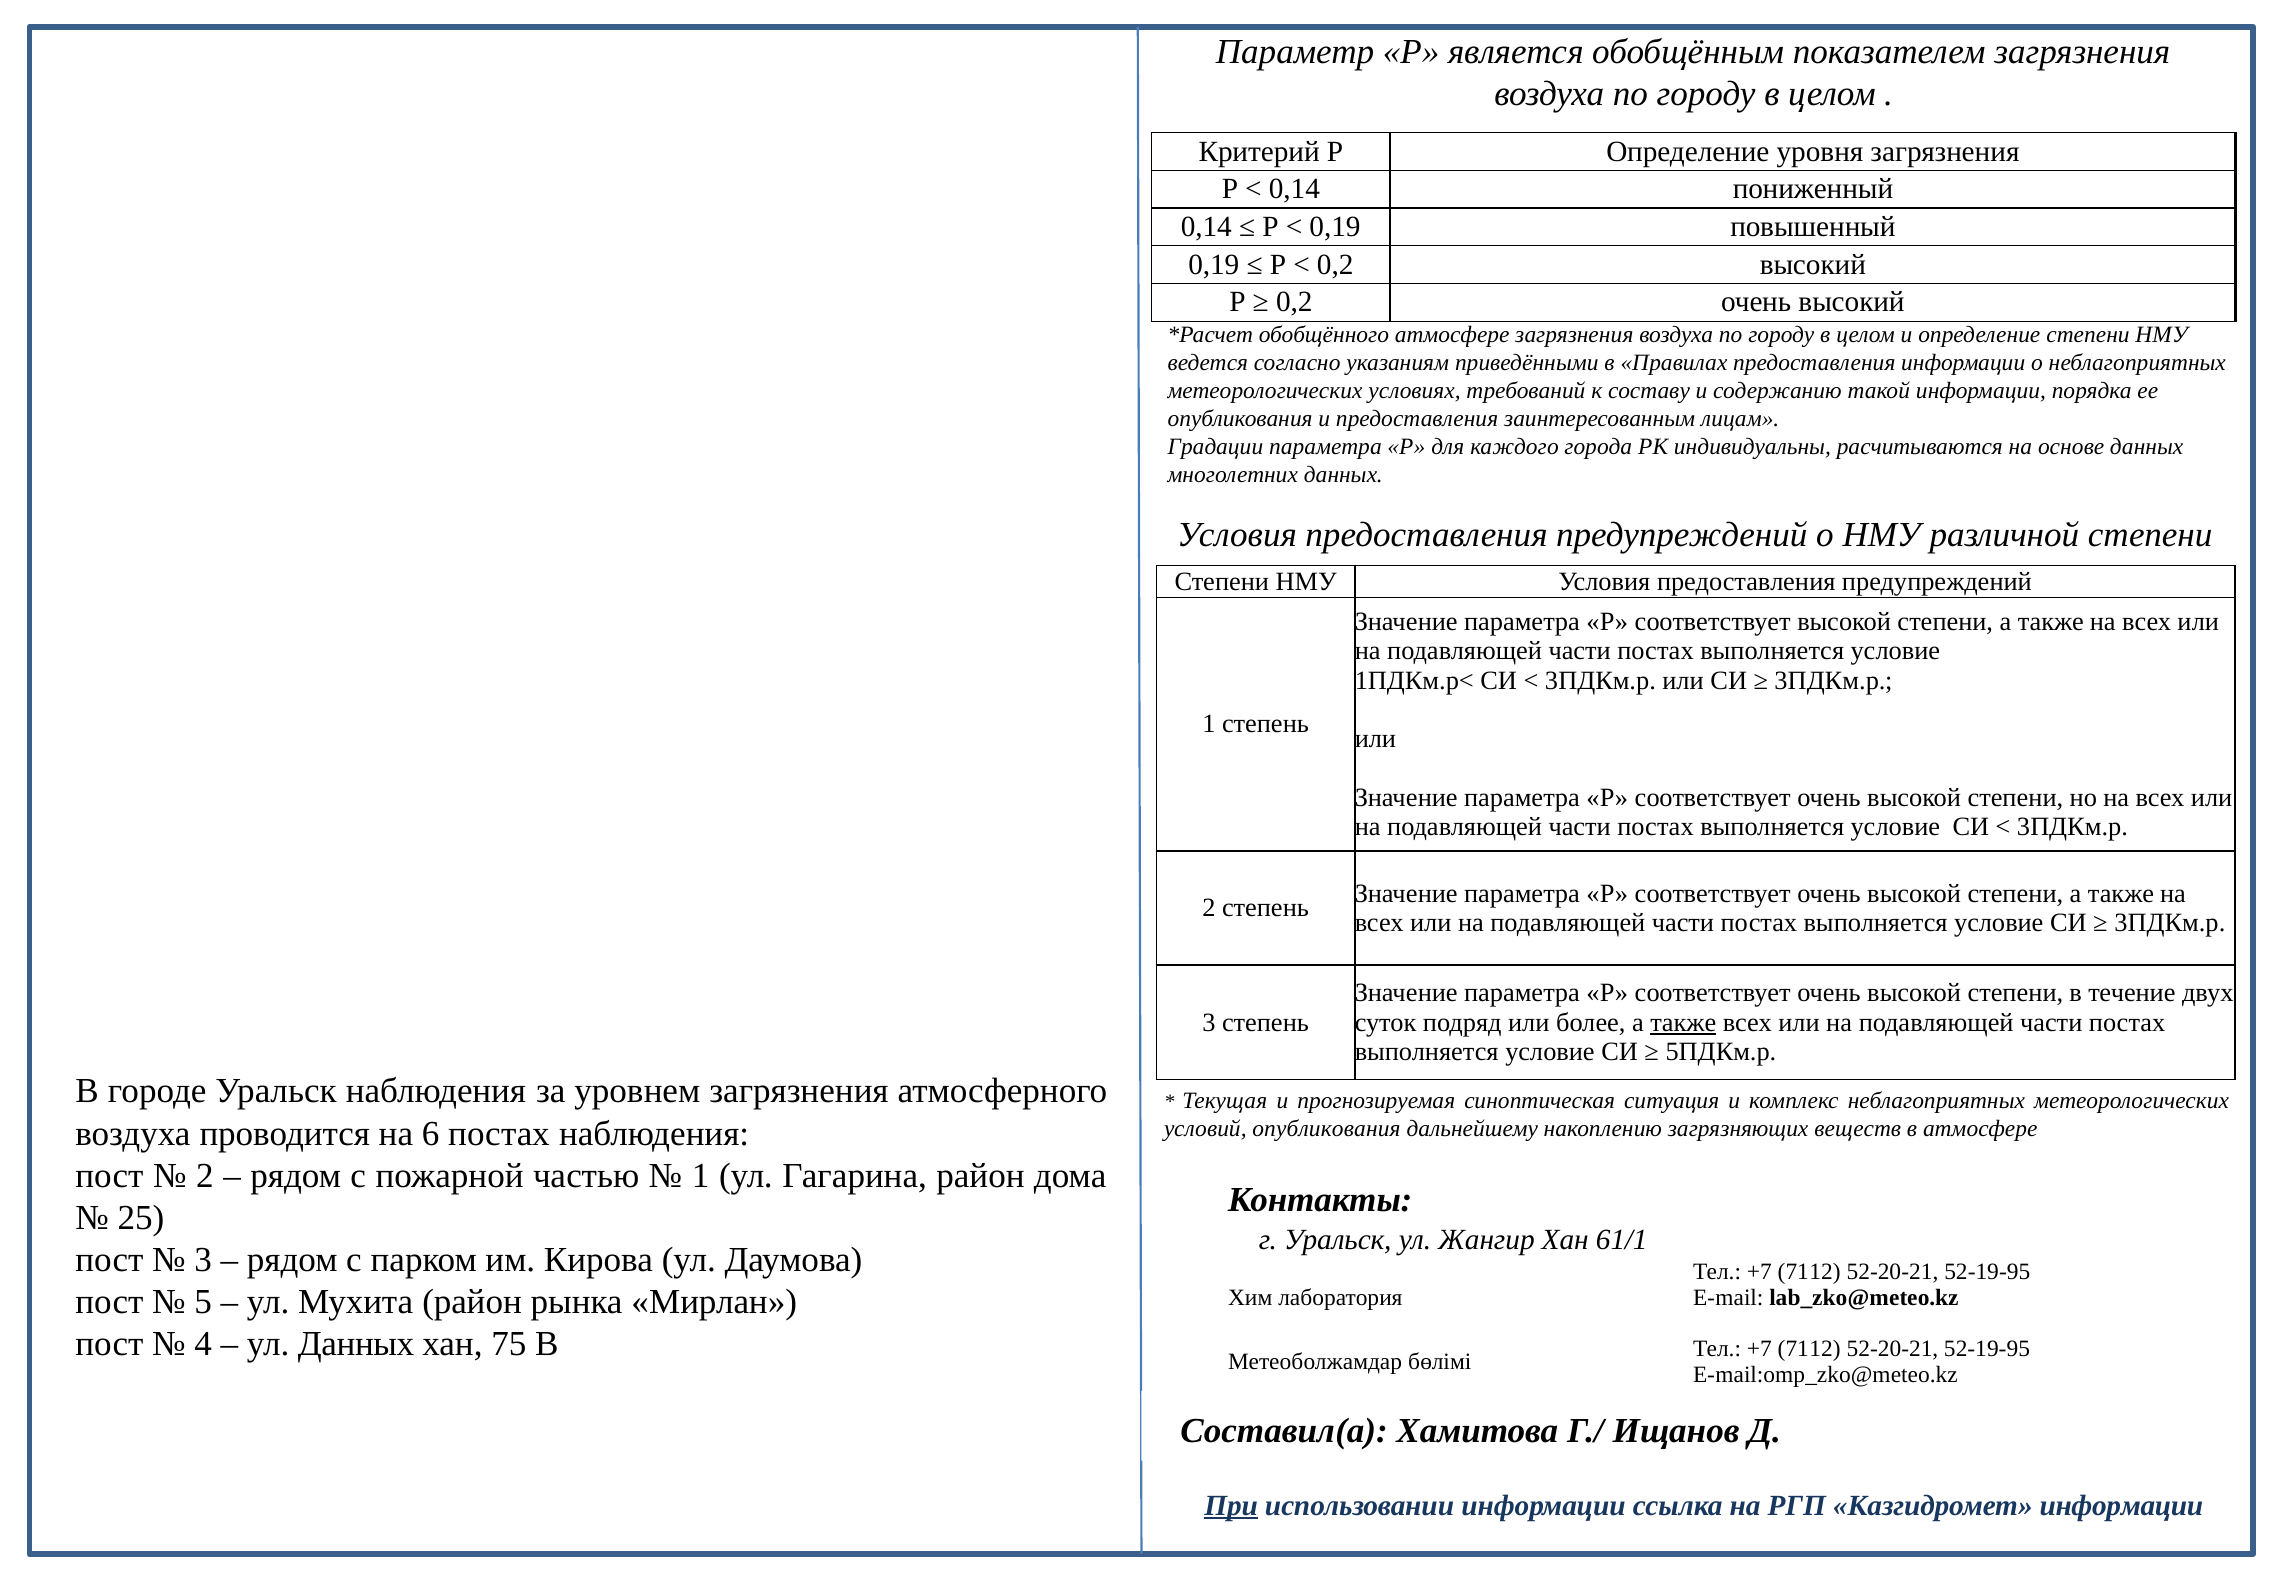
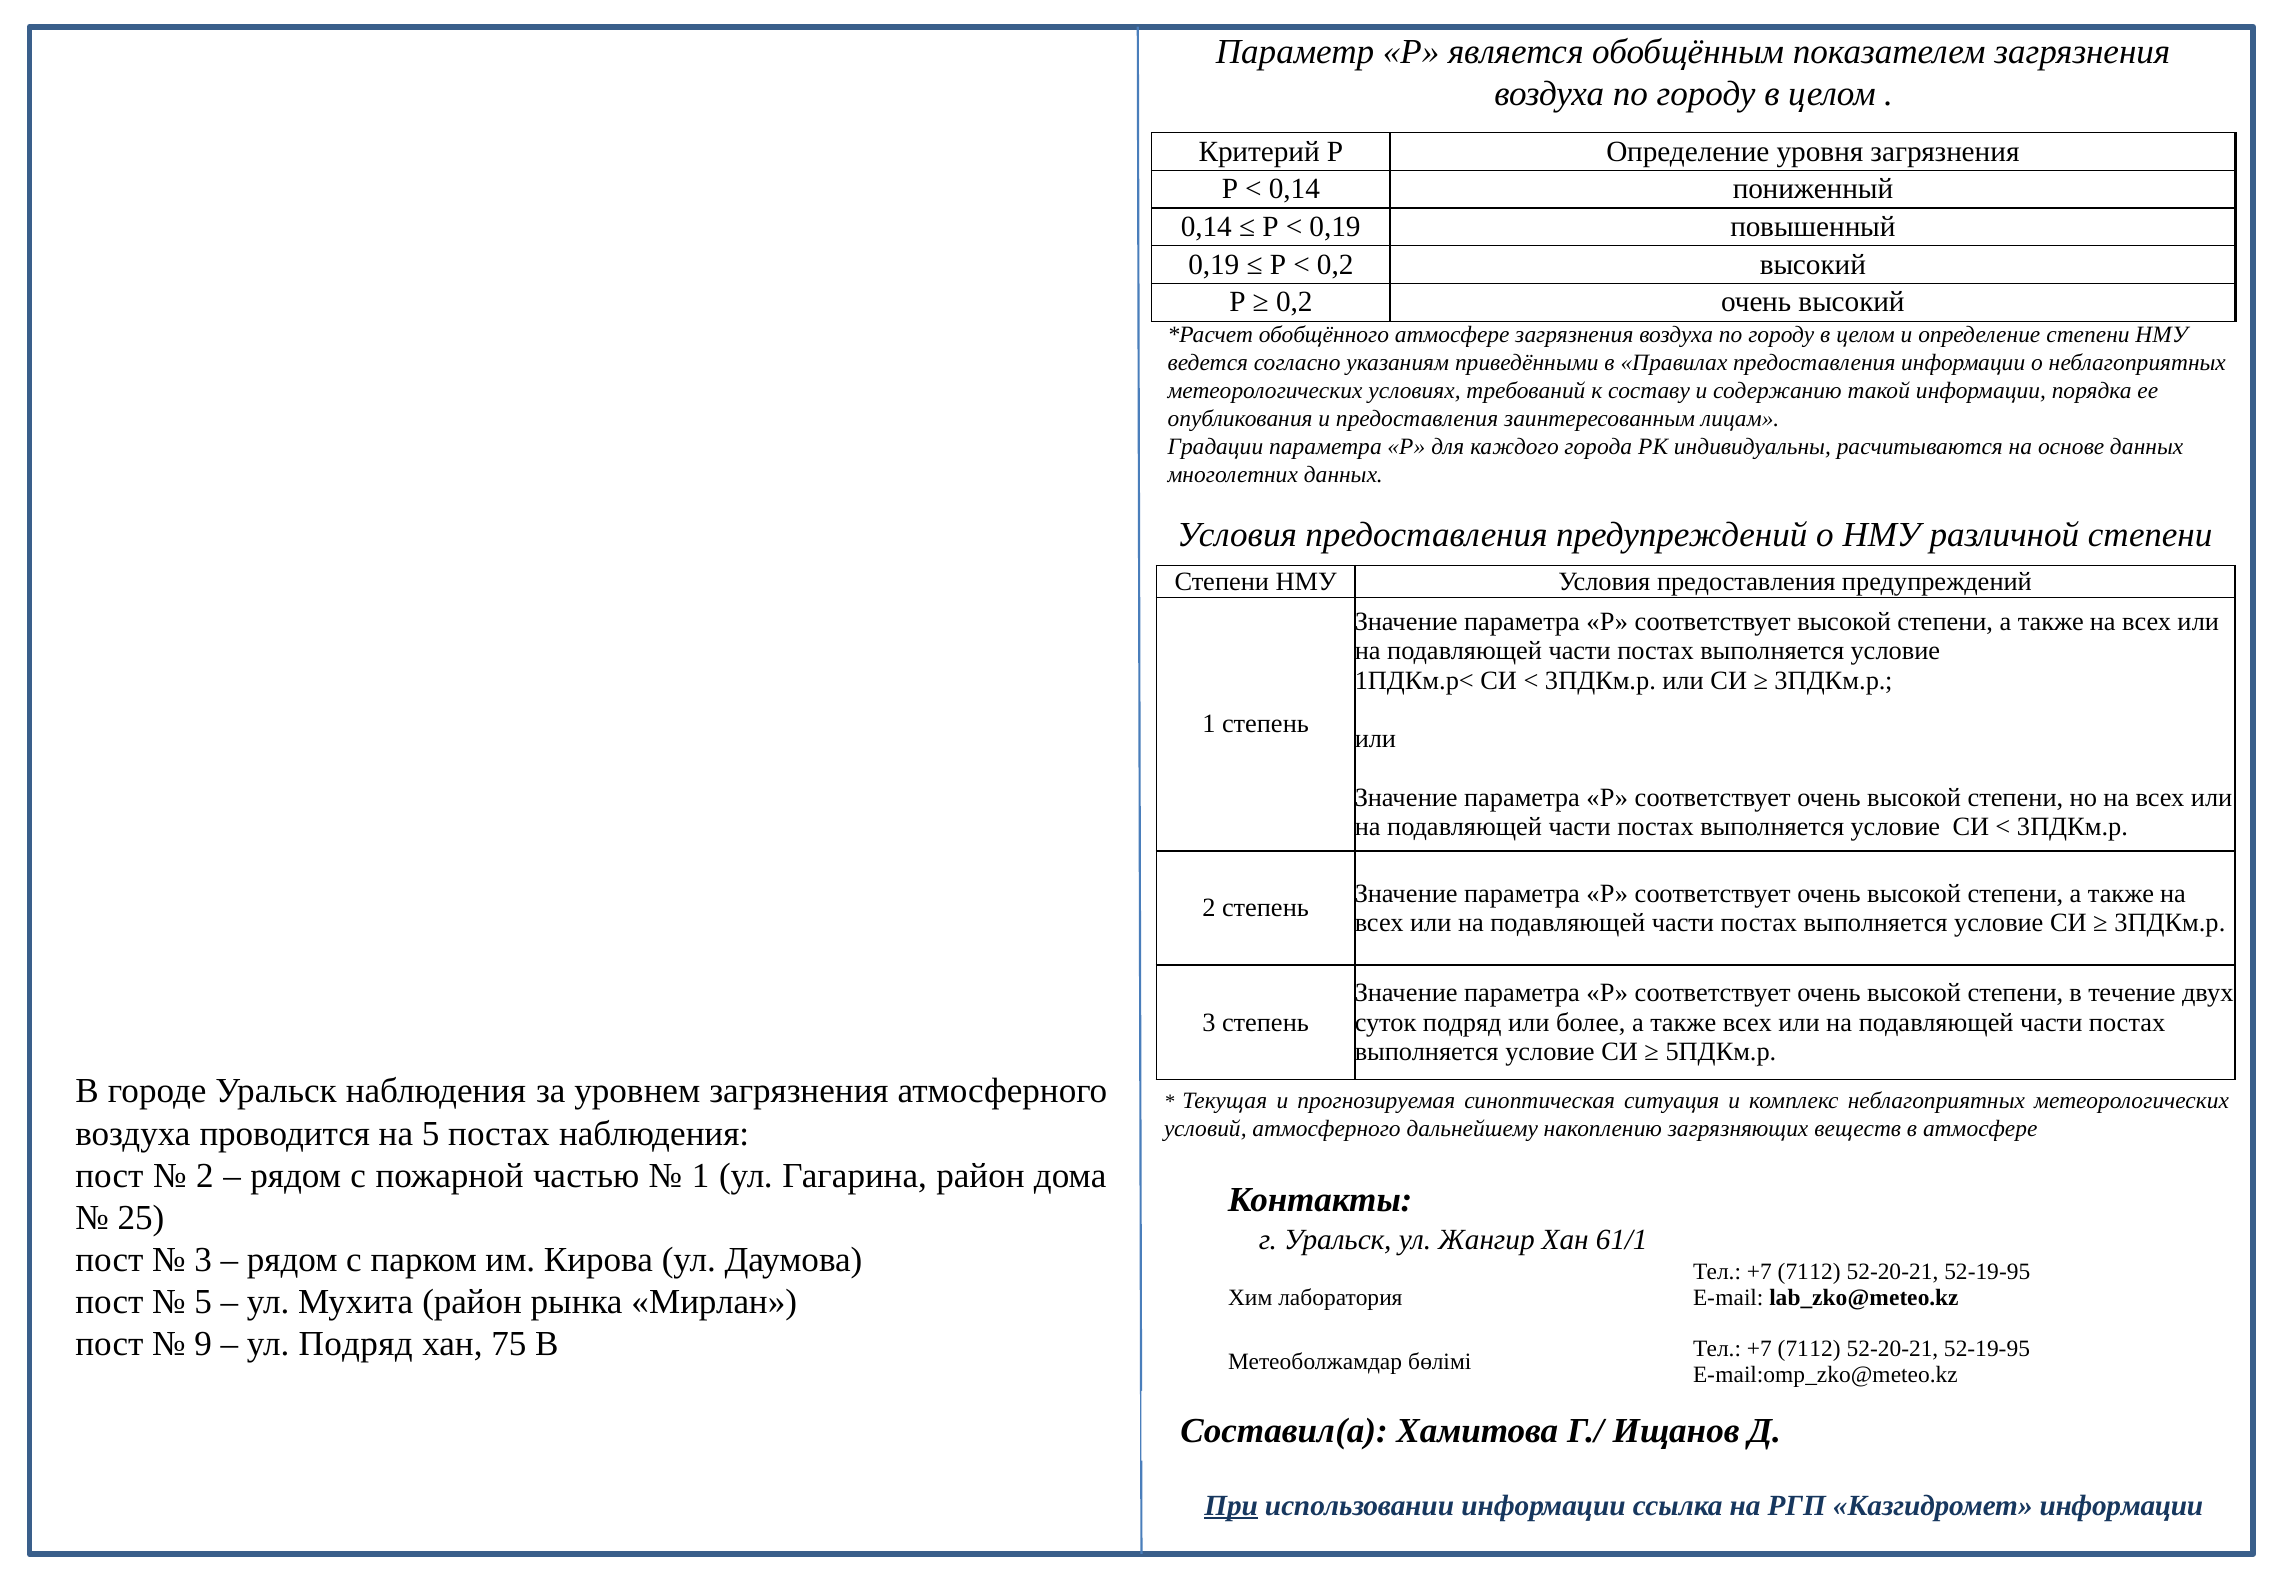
также underline: present -> none (1683, 1022)
на 6: 6 -> 5 (431, 1133)
условий опубликования: опубликования -> атмосферного (1327, 1129)
4: 4 -> 9 (203, 1344)
ул Данных: Данных -> Подряд (356, 1344)
